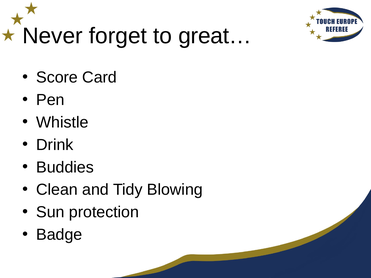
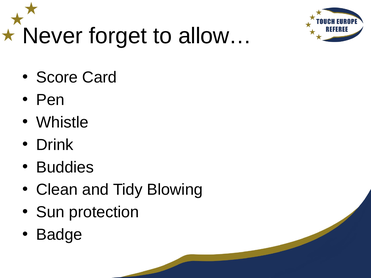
great…: great… -> allow… (215, 36)
